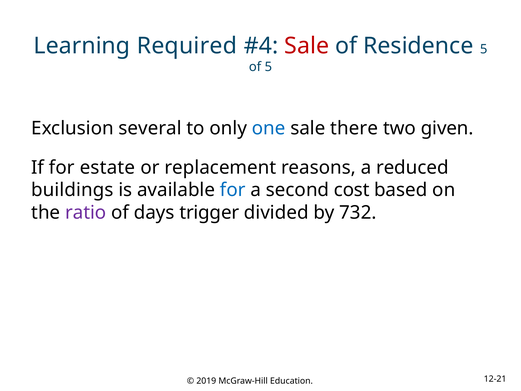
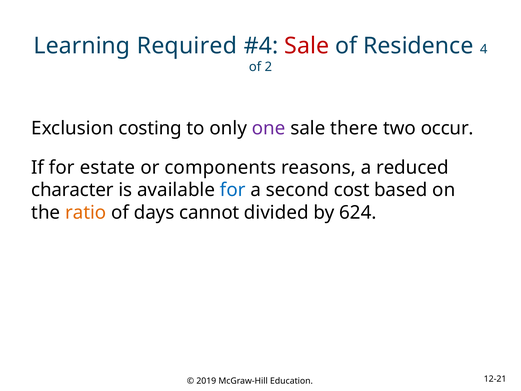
Residence 5: 5 -> 4 (484, 49)
of 5: 5 -> 2 (268, 67)
several: several -> costing (150, 128)
one colour: blue -> purple (269, 128)
given: given -> occur (447, 128)
replacement: replacement -> components (220, 167)
buildings: buildings -> character (72, 190)
ratio colour: purple -> orange (86, 213)
trigger: trigger -> cannot (209, 213)
732: 732 -> 624 (358, 213)
